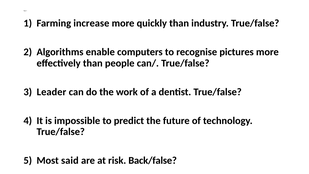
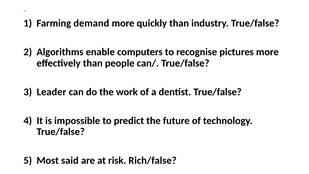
increase: increase -> demand (91, 23)
Back/false: Back/false -> Rich/false (153, 160)
